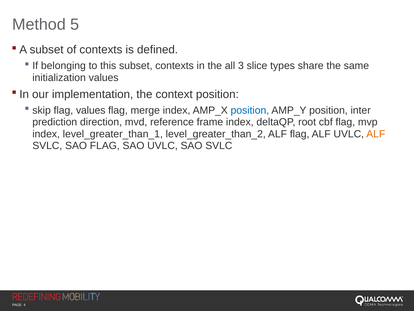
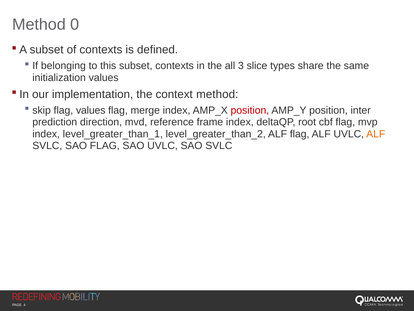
5: 5 -> 0 (75, 24)
context position: position -> method (217, 94)
position colour: blue -> red (250, 110)
